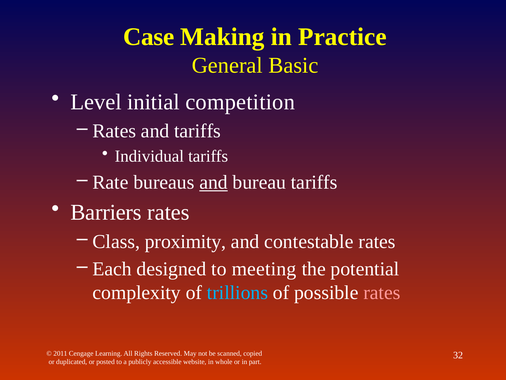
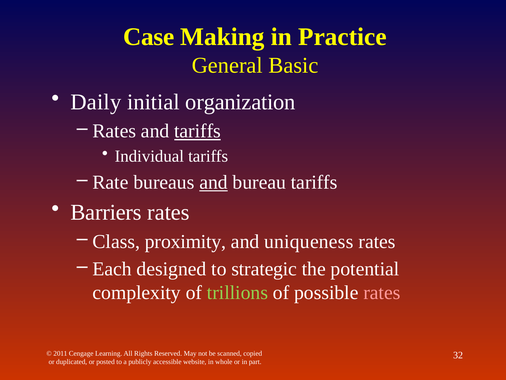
Level: Level -> Daily (96, 102)
competition: competition -> organization (240, 102)
tariffs underline: none -> present (198, 131)
contestable: contestable -> uniqueness (309, 241)
meeting: meeting -> strategic (264, 269)
trillions colour: light blue -> light green (237, 292)
